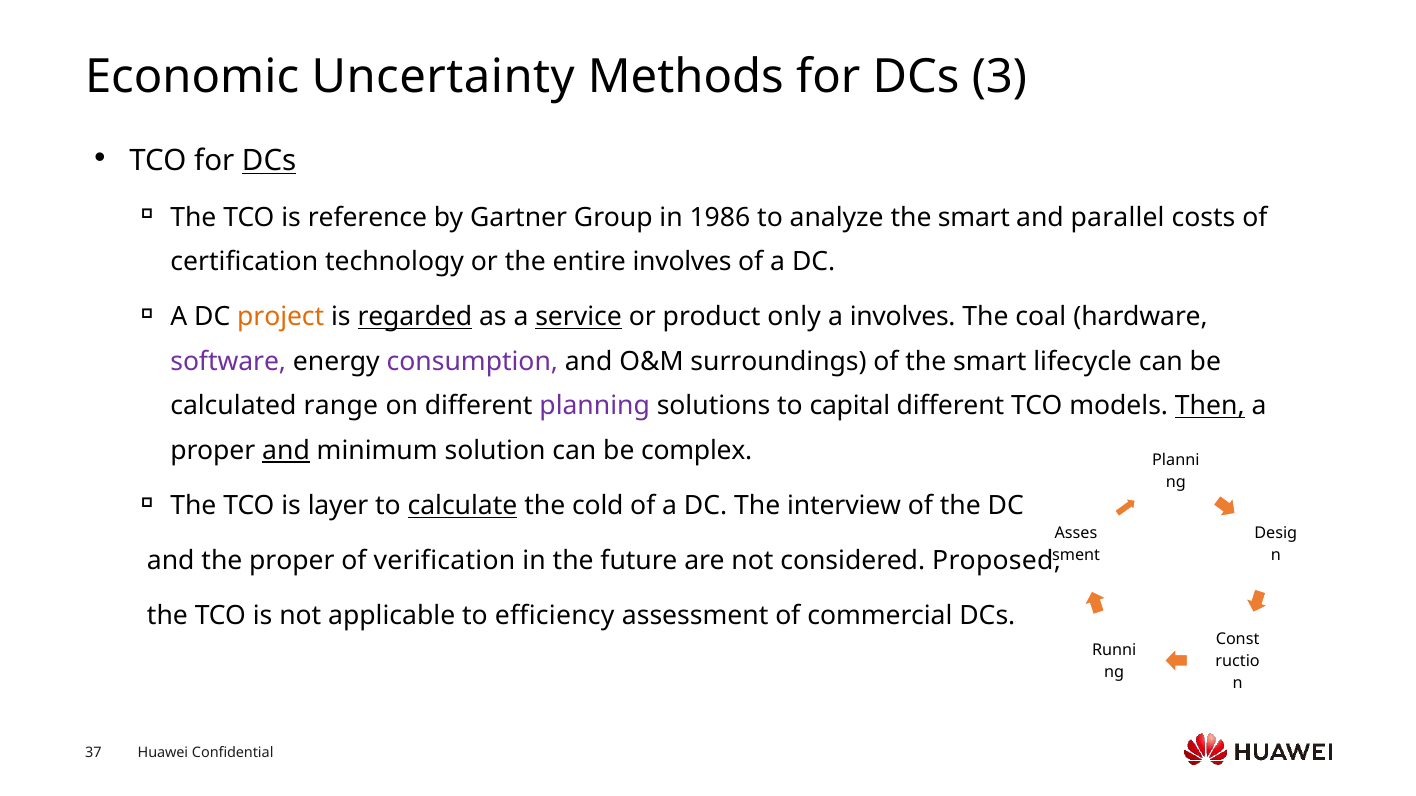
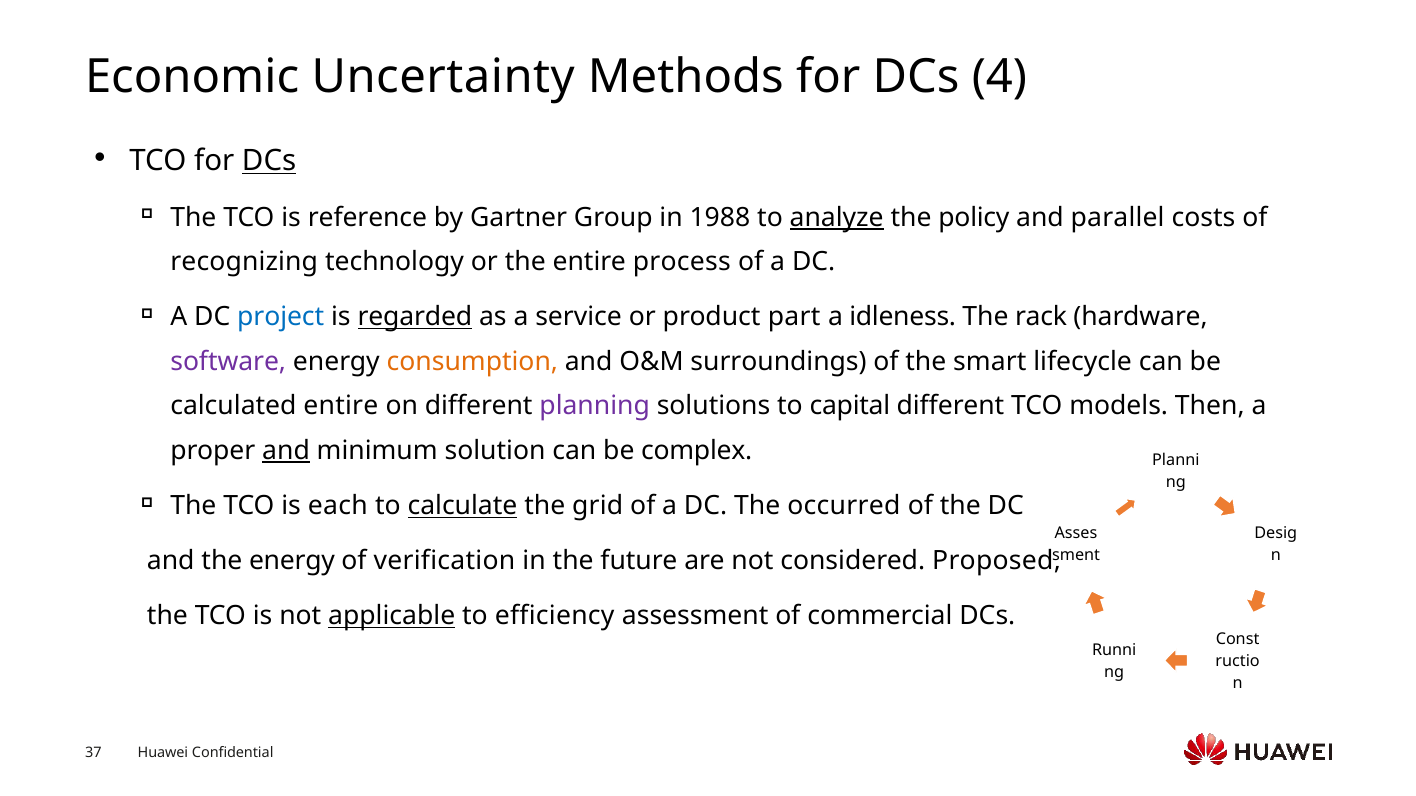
3: 3 -> 4 (999, 77)
1986: 1986 -> 1988 (720, 218)
analyze underline: none -> present (837, 218)
smart: smart -> policy (974, 218)
certification: certification -> recognizing (244, 262)
entire involves: involves -> process (682, 262)
project colour: orange -> blue (281, 317)
service underline: present -> none (579, 317)
only: only -> part (794, 317)
a involves: involves -> idleness (903, 317)
coal: coal -> rack (1041, 317)
consumption colour: purple -> orange (472, 362)
calculated range: range -> entire (341, 406)
Then underline: present -> none (1210, 406)
layer: layer -> each (338, 506)
cold: cold -> grid (598, 506)
interview: interview -> occurred (844, 506)
the proper: proper -> energy (292, 561)
applicable underline: none -> present (392, 617)
